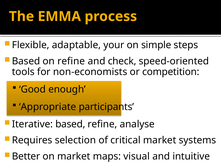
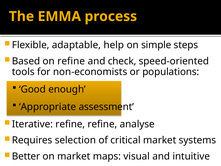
your: your -> help (114, 45)
competition: competition -> populations (171, 72)
participants: participants -> assessment (106, 107)
Iterative based: based -> refine (70, 124)
